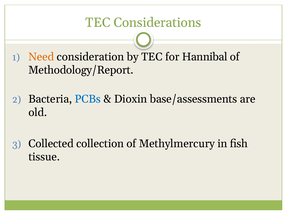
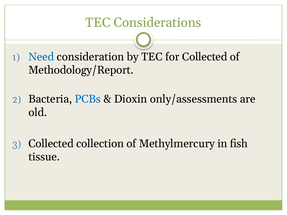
Need colour: orange -> blue (41, 57)
for Hannibal: Hannibal -> Collected (205, 57)
base/assessments: base/assessments -> only/assessments (193, 99)
